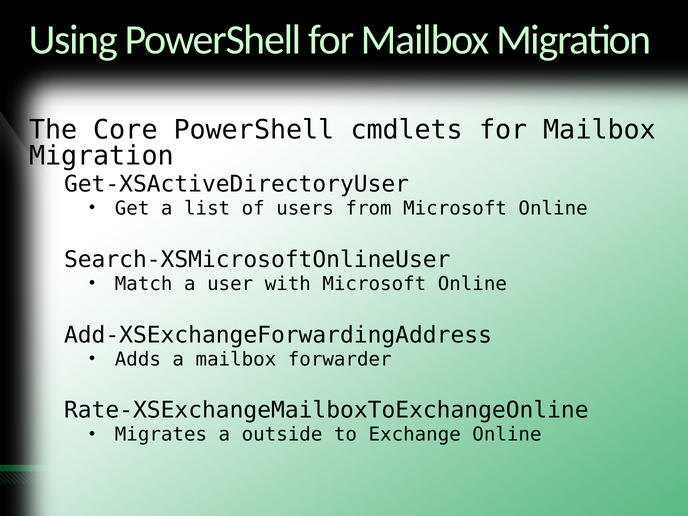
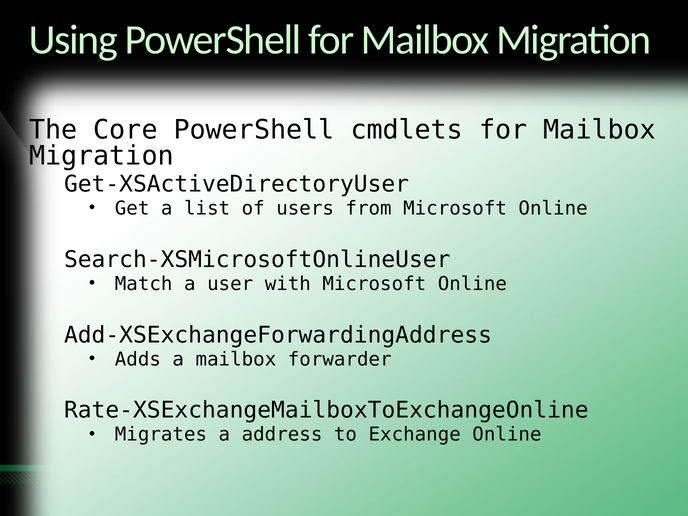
outside: outside -> address (282, 435)
